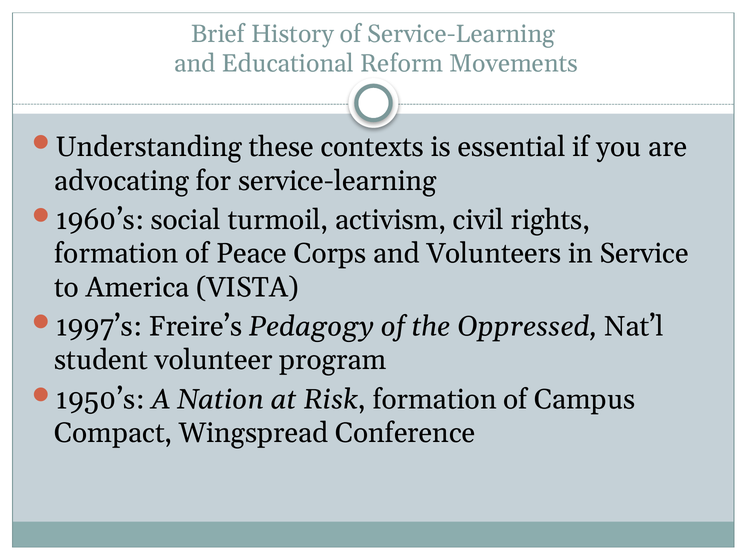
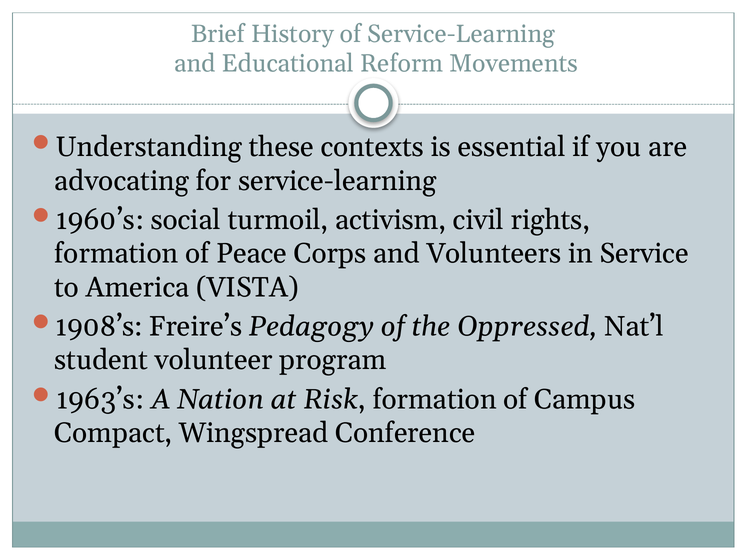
1997’s: 1997’s -> 1908’s (99, 327)
1950’s: 1950’s -> 1963’s (100, 400)
